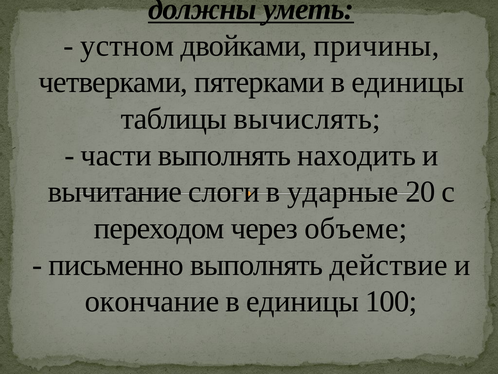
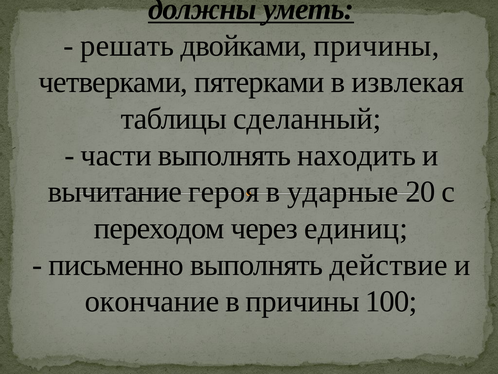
устном: устном -> решать (127, 46)
пятерками в единицы: единицы -> извлекая (408, 82)
вычислять: вычислять -> сделанный (307, 119)
слоги: слоги -> героя (224, 192)
объеме: объеме -> единиц (356, 228)
единицы: единицы -> причины (303, 301)
